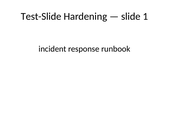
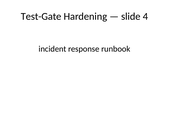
Test-Slide: Test-Slide -> Test-Gate (41, 16)
1: 1 -> 4 (145, 16)
